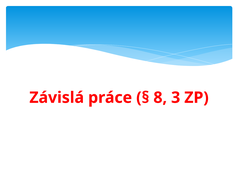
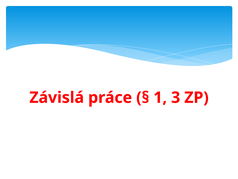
8: 8 -> 1 (160, 97)
